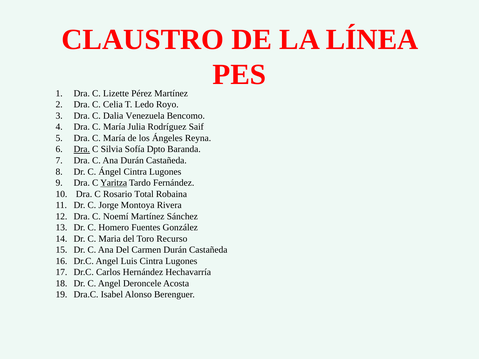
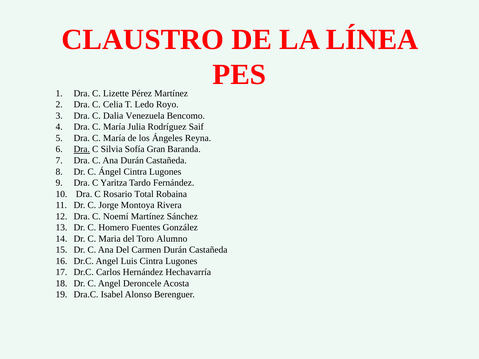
Dpto: Dpto -> Gran (156, 149)
Yaritza underline: present -> none (114, 183)
Recurso: Recurso -> Alumno (172, 239)
